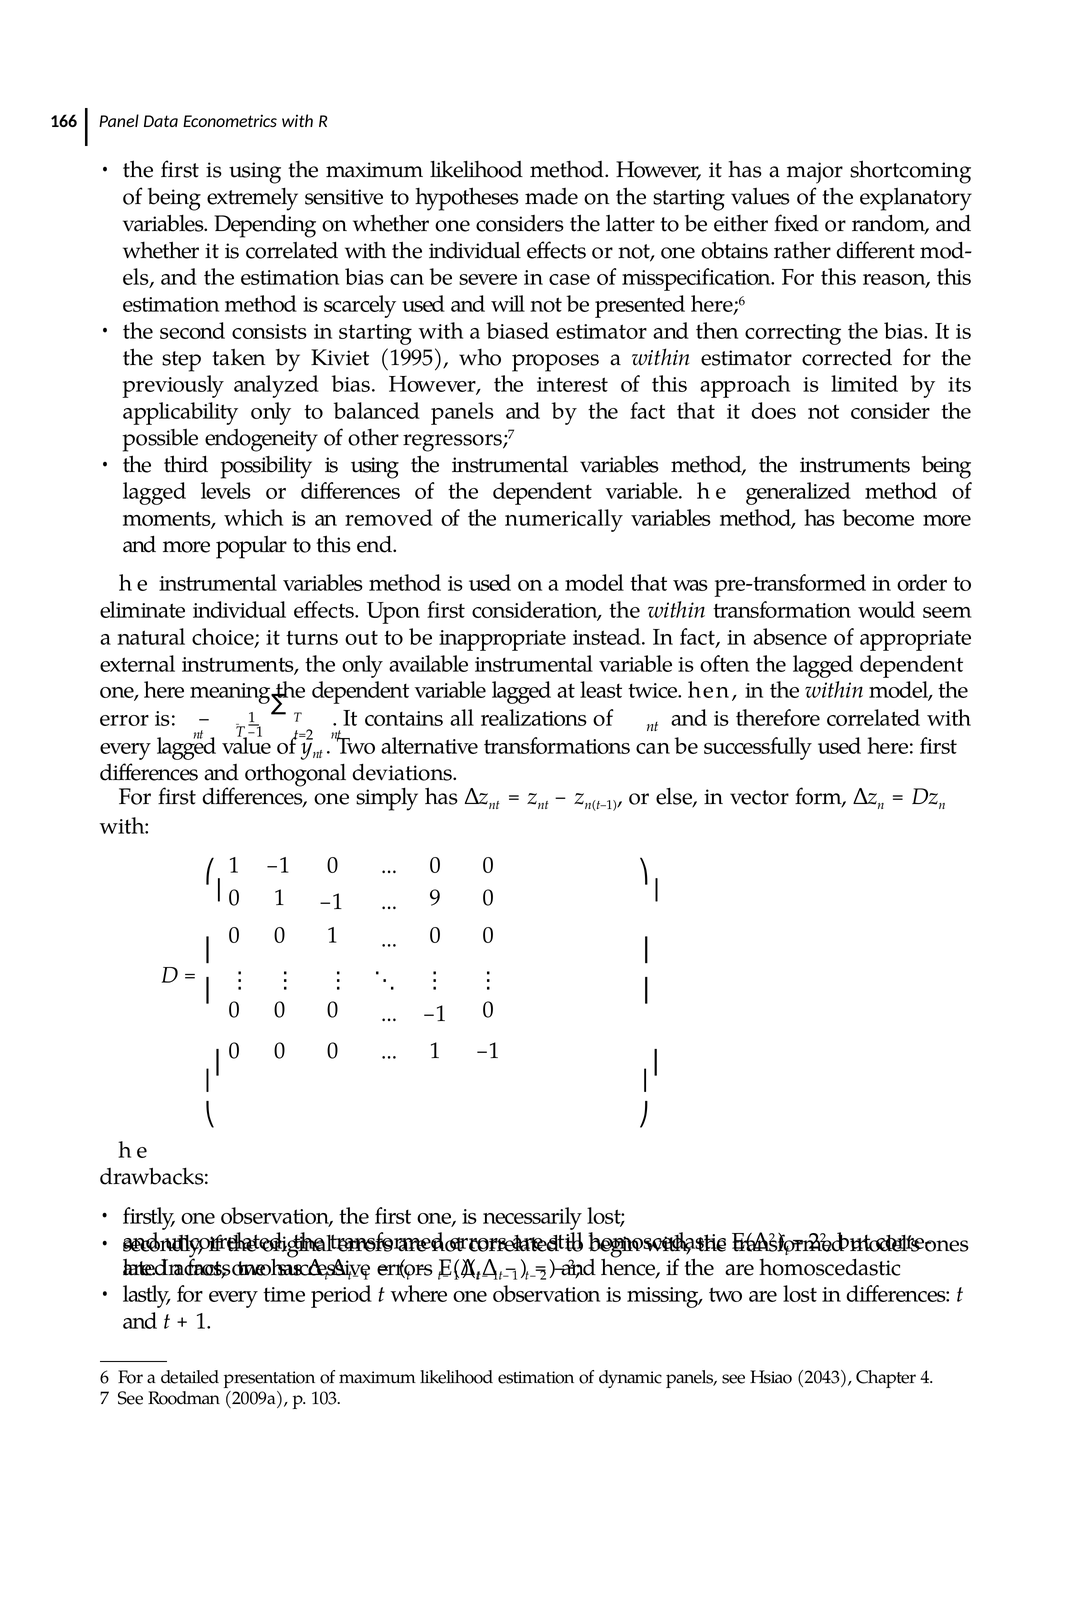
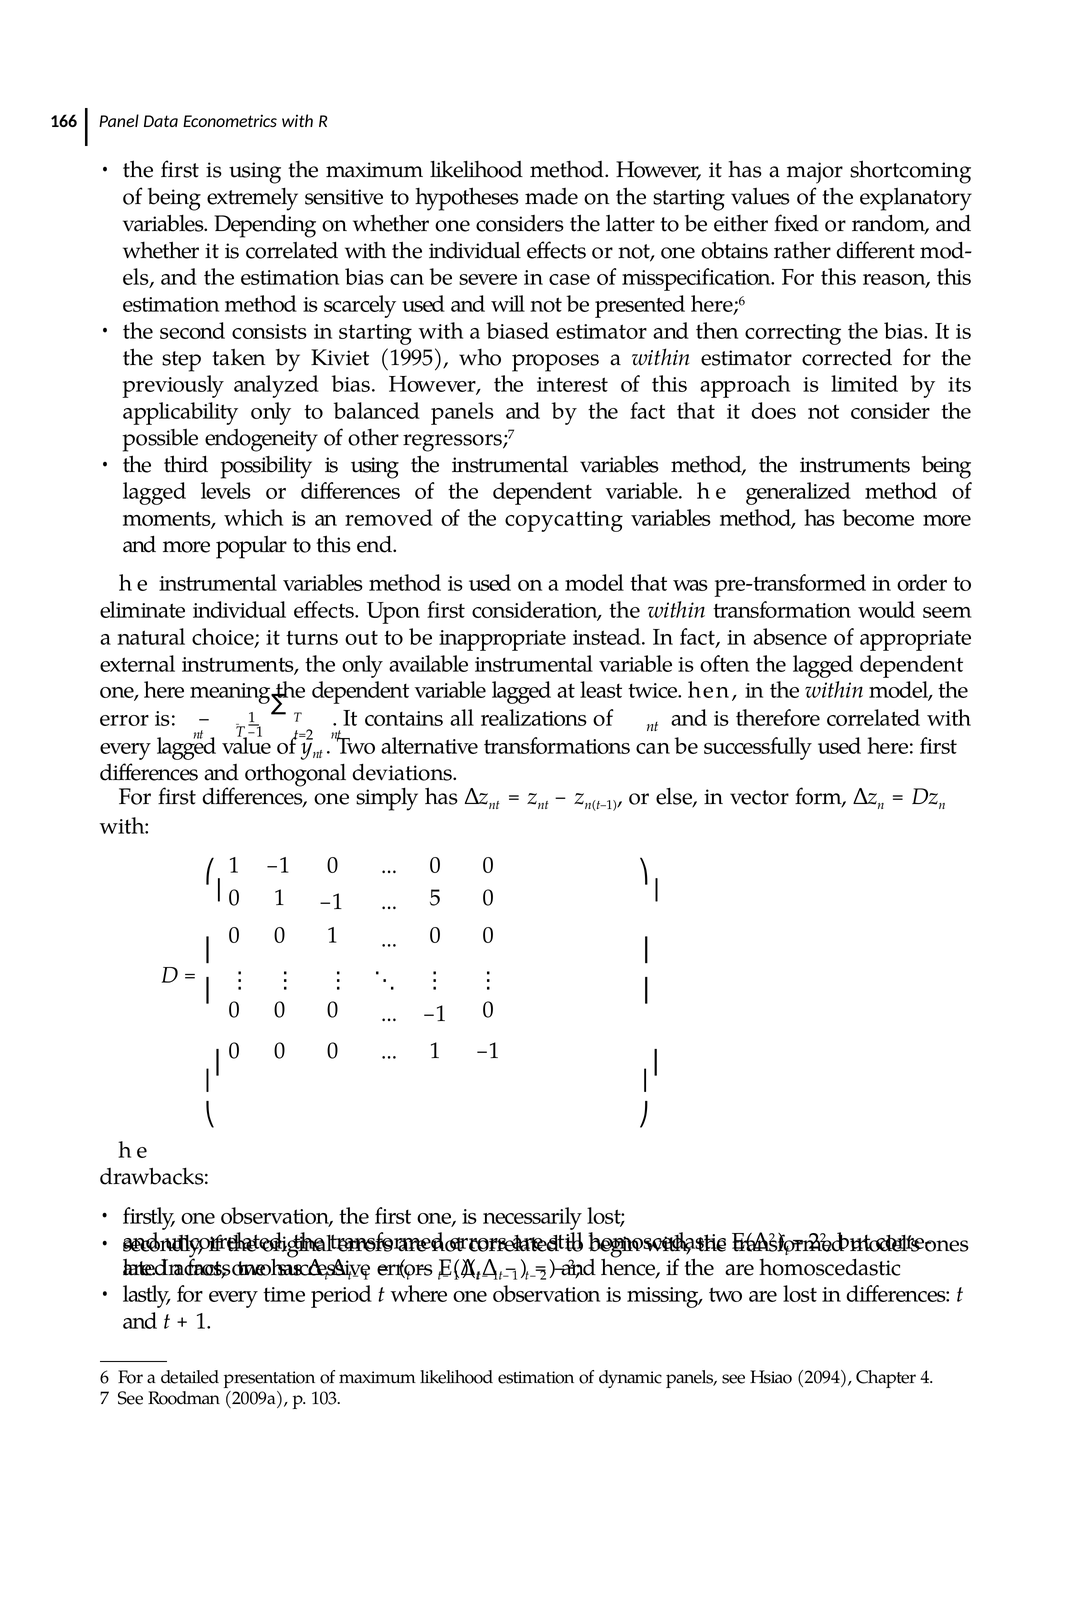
numerically: numerically -> copycatting (564, 518)
9: 9 -> 5 (435, 898)
2043: 2043 -> 2094 (825, 1378)
